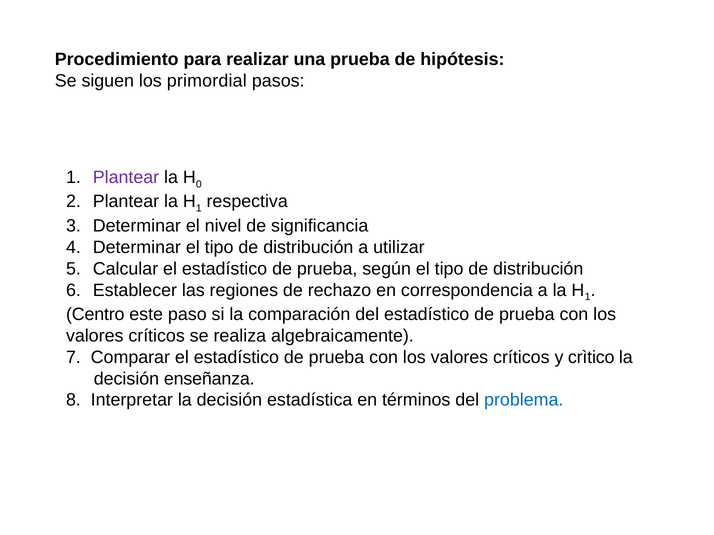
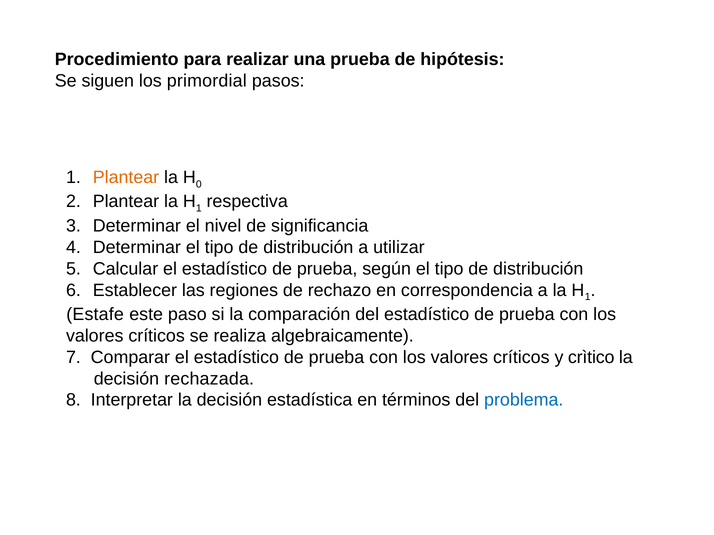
Plantear colour: purple -> orange (126, 177)
Centro: Centro -> Estafe (95, 315)
enseñanza: enseñanza -> rechazada (209, 379)
